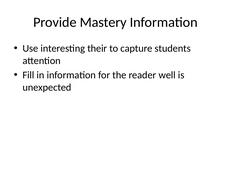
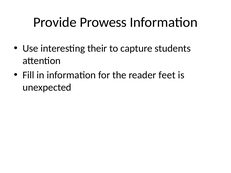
Mastery: Mastery -> Prowess (103, 22)
well: well -> feet (167, 75)
